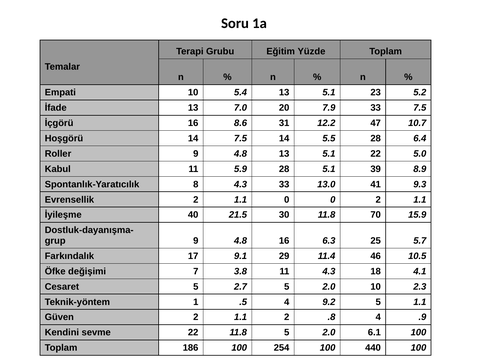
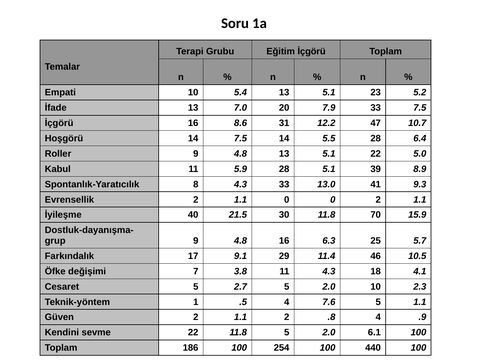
Eğitim Yüzde: Yüzde -> İçgörü (312, 51)
9.2: 9.2 -> 7.6 (329, 302)
